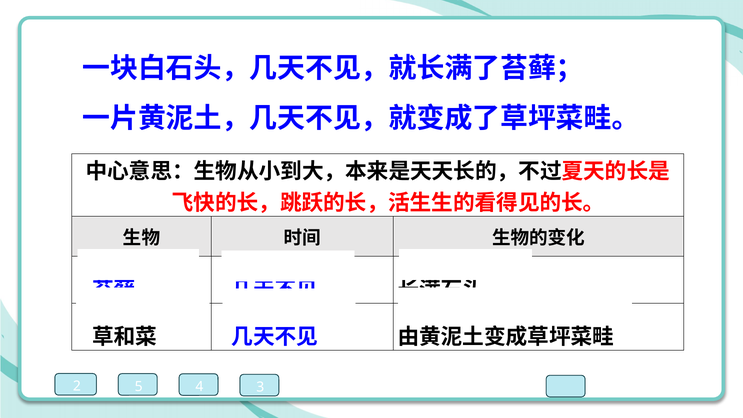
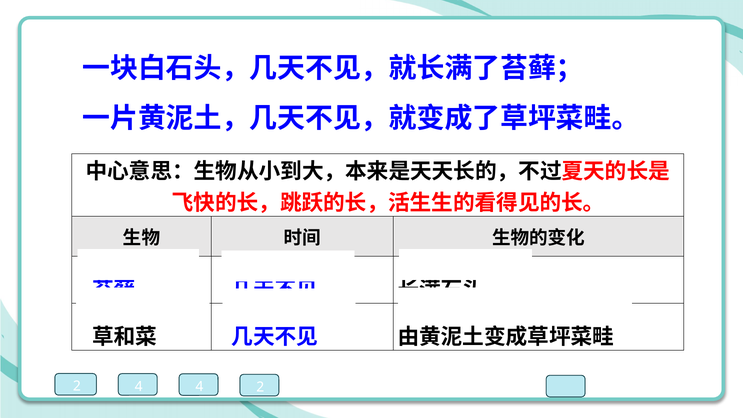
2 5: 5 -> 4 (139, 386)
4 3: 3 -> 2 (260, 387)
